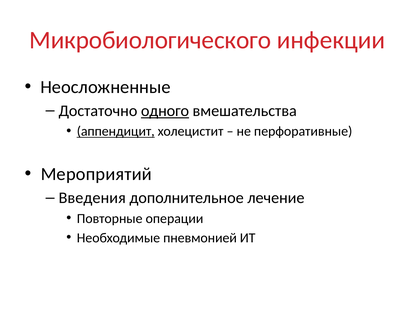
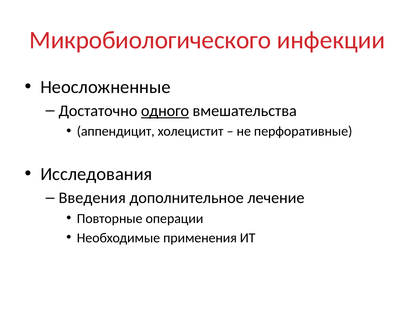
аппендицит underline: present -> none (116, 131)
Мероприятий: Мероприятий -> Исследования (96, 174)
пневмонией: пневмонией -> применения (200, 238)
